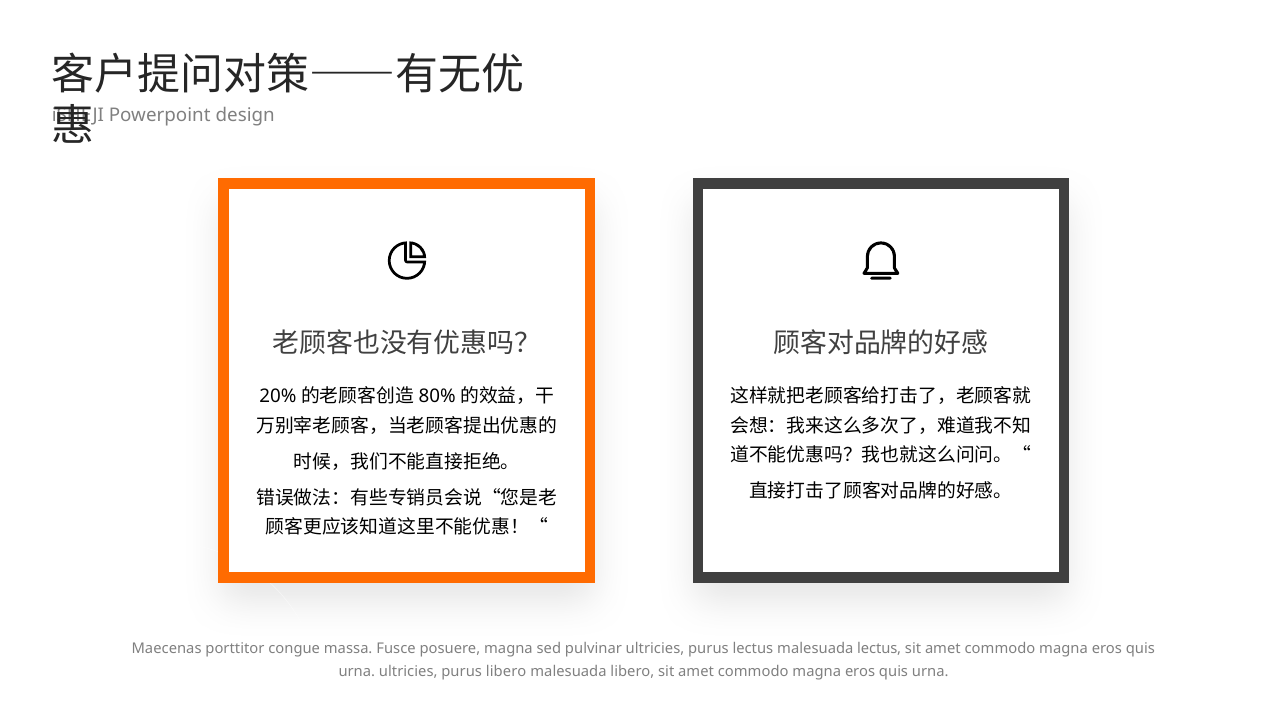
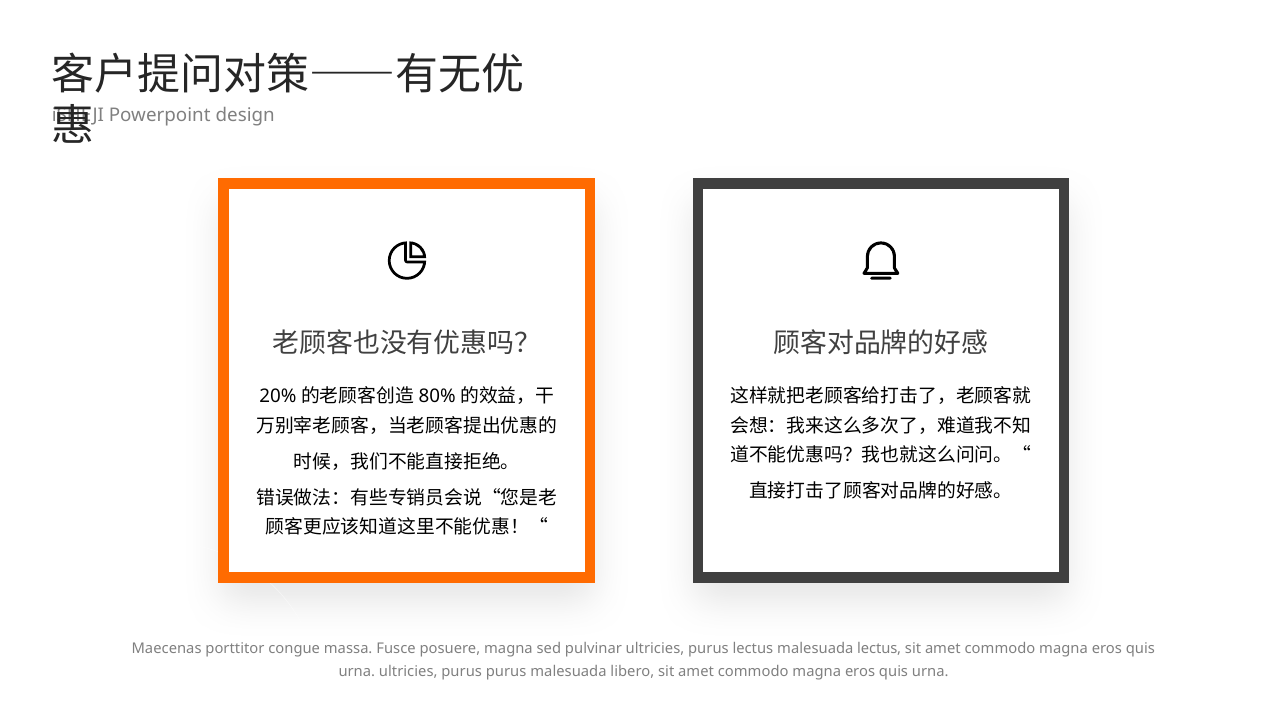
purus libero: libero -> purus (506, 672)
